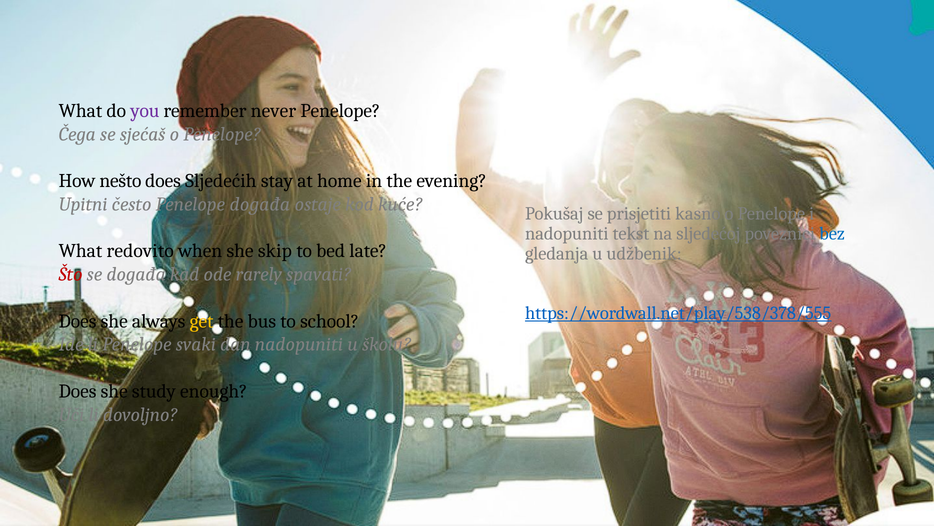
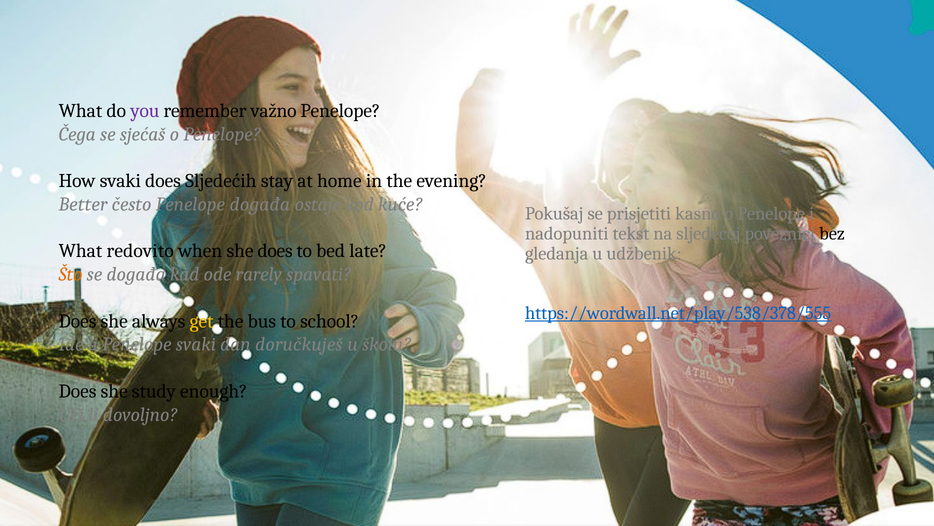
never: never -> važno (274, 111)
How nešto: nešto -> svaki (120, 181)
Upitni: Upitni -> Better (83, 204)
bez colour: blue -> black (832, 233)
she skip: skip -> does (275, 251)
Što colour: red -> orange (71, 274)
dan nadopuniti: nadopuniti -> doručkuješ (299, 344)
